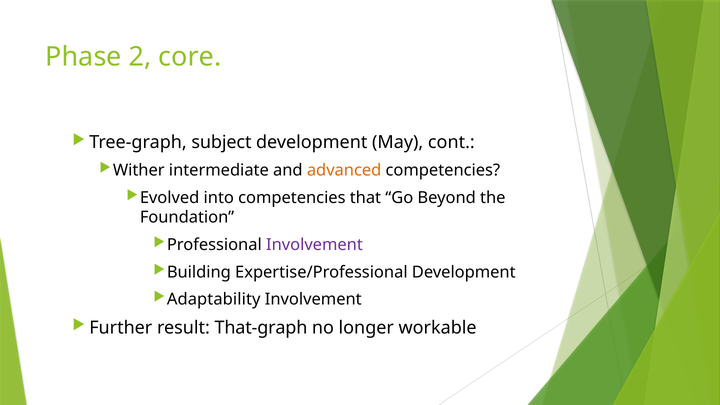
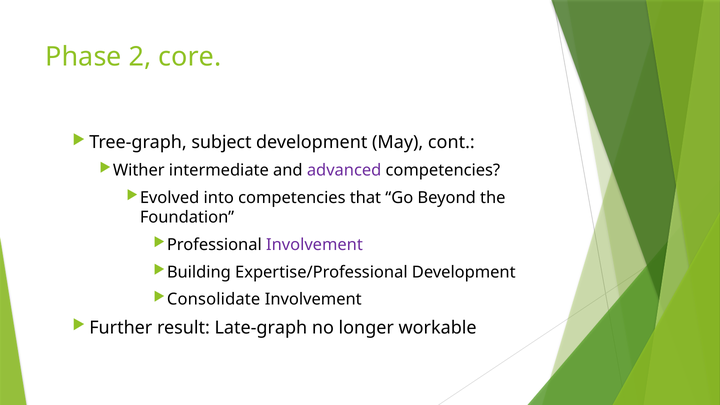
advanced colour: orange -> purple (344, 170)
Adaptability: Adaptability -> Consolidate (214, 299)
That-graph: That-graph -> Late-graph (261, 328)
